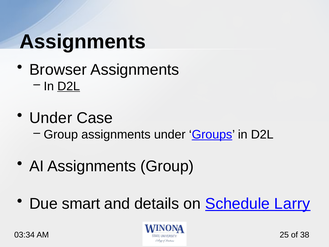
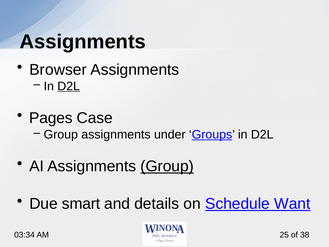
Under: Under -> Pages (51, 118)
Group underline: none -> present (167, 166)
Larry: Larry -> Want (292, 203)
